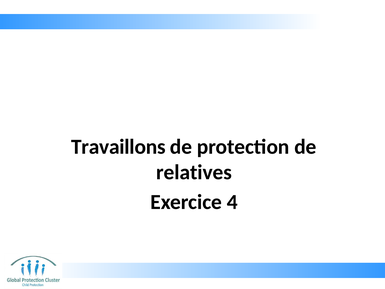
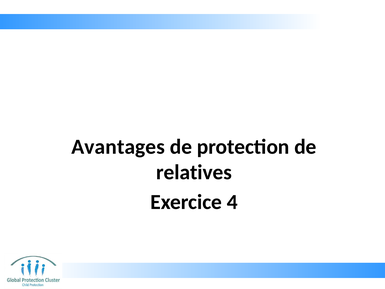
Travaillons: Travaillons -> Avantages (118, 147)
